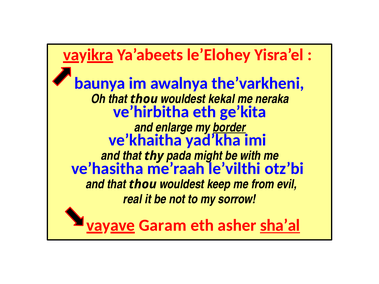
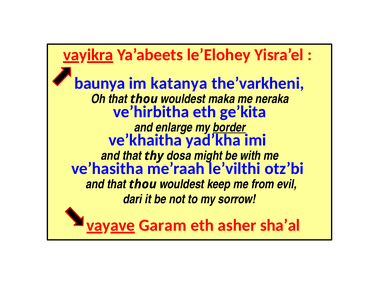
awalnya: awalnya -> katanya (179, 83)
kekal: kekal -> maka (222, 99)
pada: pada -> dosa (179, 156)
real: real -> dari (133, 199)
sha’al underline: present -> none (280, 226)
